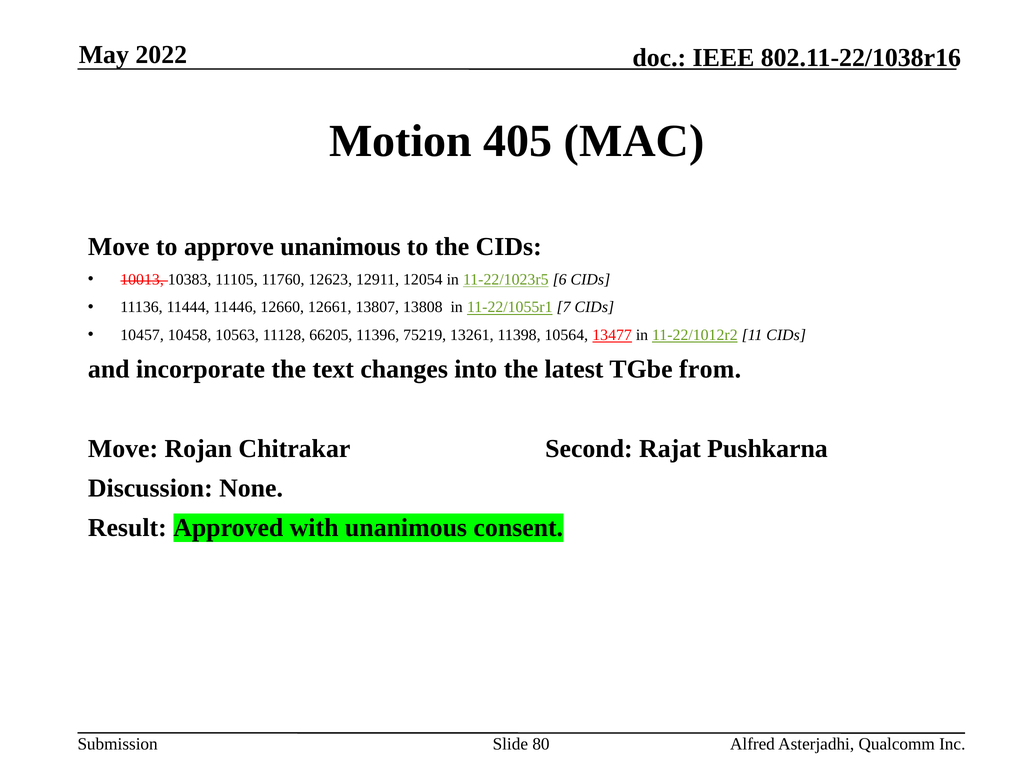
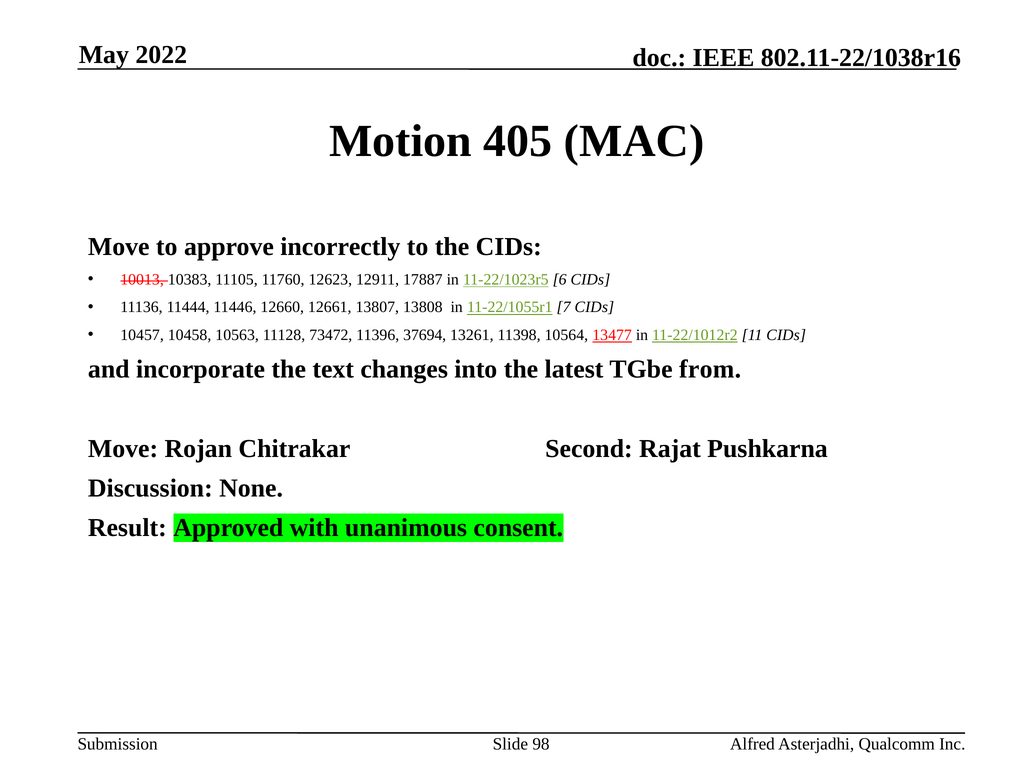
approve unanimous: unanimous -> incorrectly (340, 247)
12054: 12054 -> 17887 (423, 279)
66205: 66205 -> 73472 (331, 335)
75219: 75219 -> 37694 (425, 335)
80: 80 -> 98 (541, 744)
